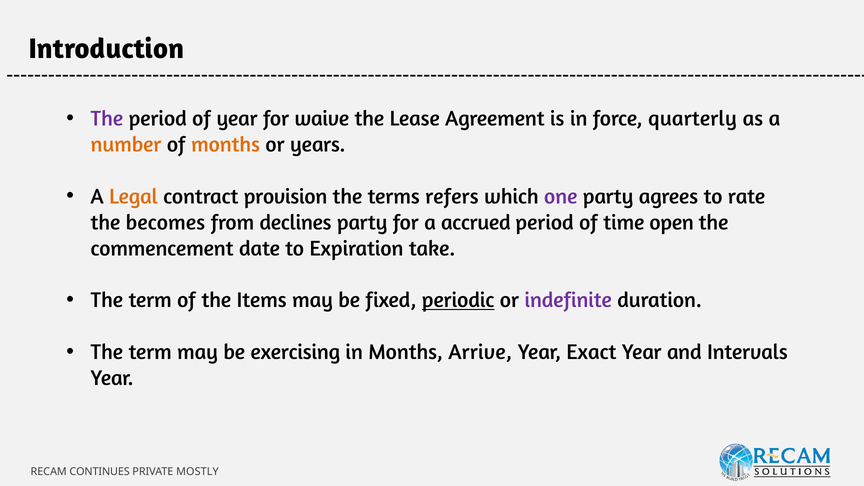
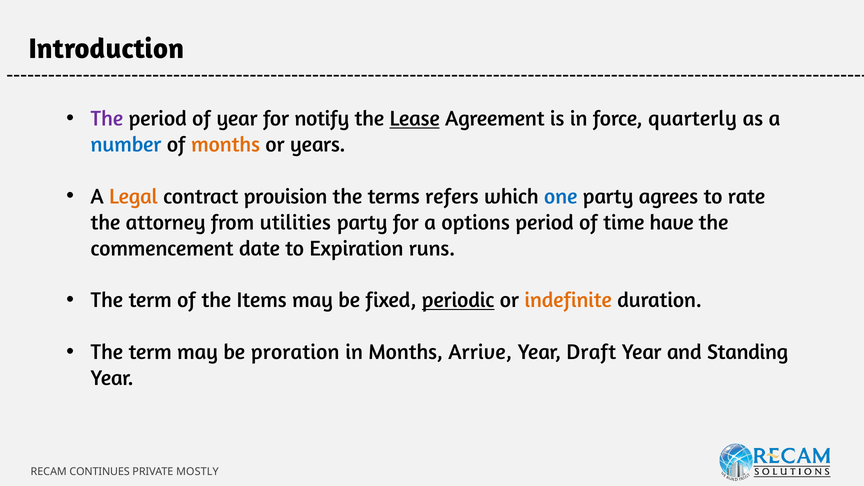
waive: waive -> notify (322, 119)
Lease underline: none -> present (415, 119)
number colour: orange -> blue (126, 145)
one colour: purple -> blue (561, 197)
becomes: becomes -> attorney (166, 222)
declines: declines -> utilities (295, 222)
accrued: accrued -> options (476, 222)
open: open -> have (672, 222)
take: take -> runs (432, 248)
indefinite colour: purple -> orange (568, 300)
exercising: exercising -> proration (295, 352)
Exact: Exact -> Draft (591, 352)
Intervals: Intervals -> Standing (748, 352)
